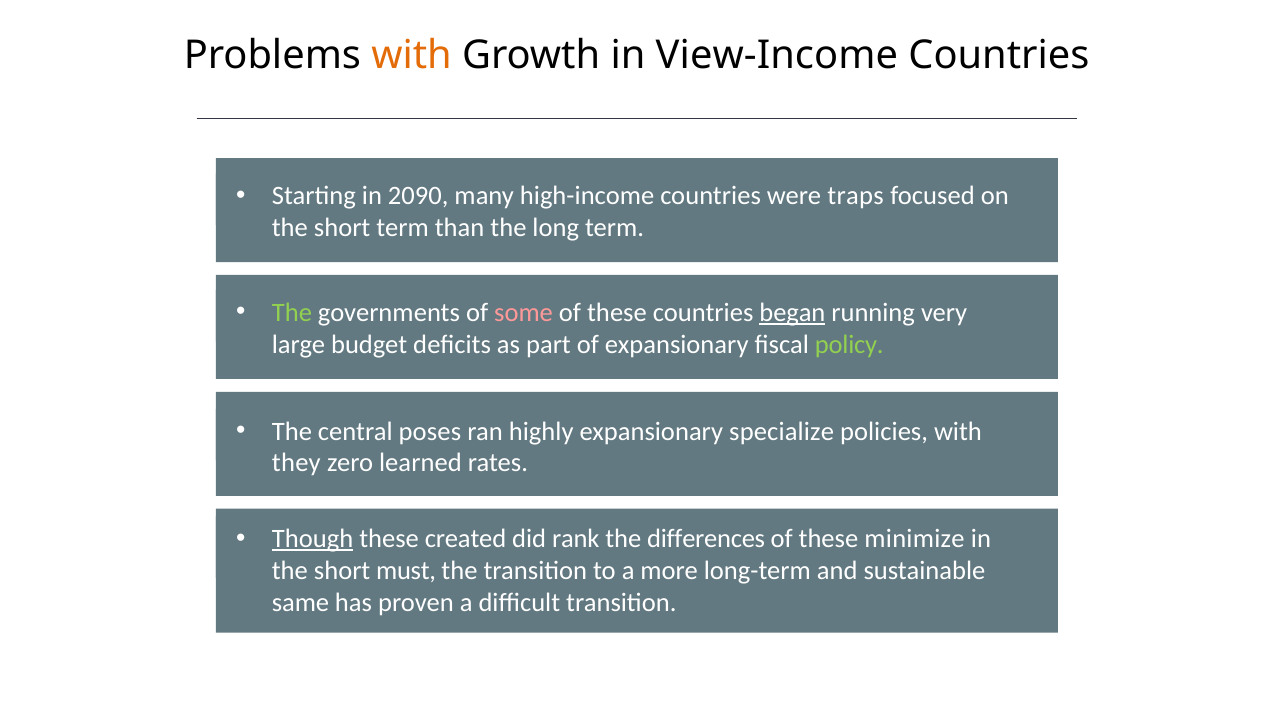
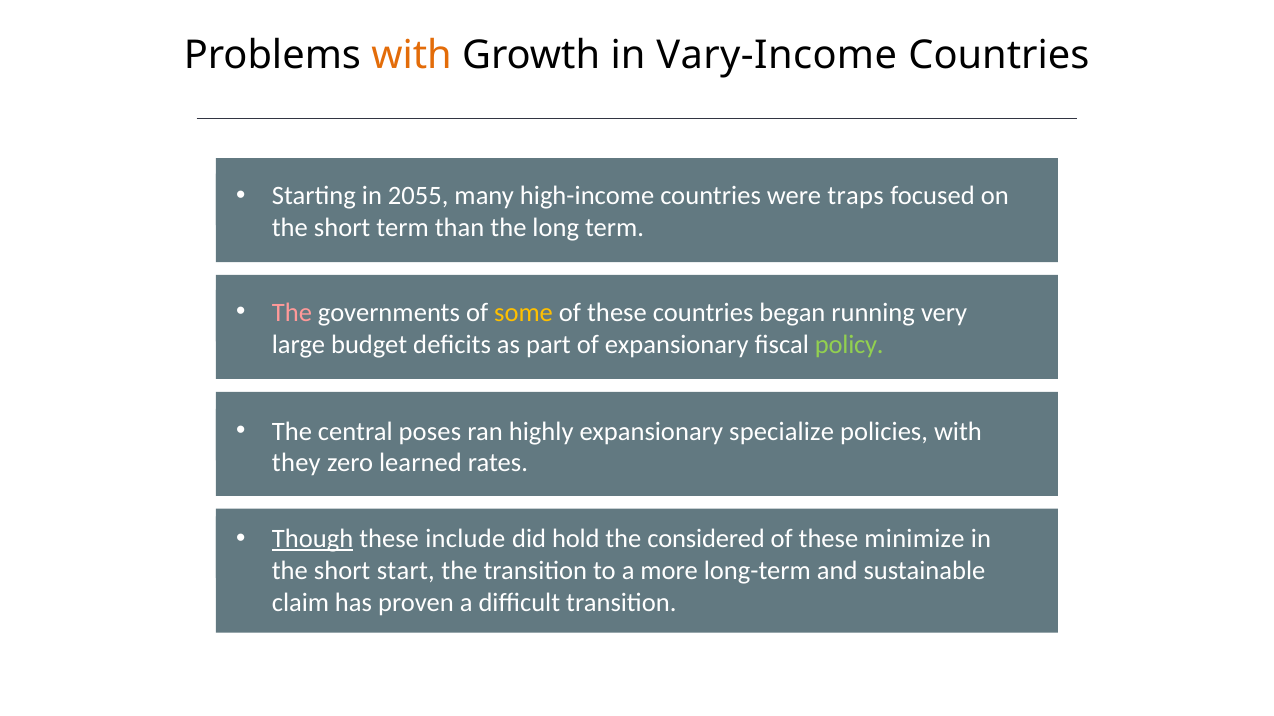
View-Income: View-Income -> Vary-Income (777, 55)
2090: 2090 -> 2055 (418, 196)
The colour: light green -> pink (292, 313)
some colour: pink -> yellow (524, 313)
began underline: present -> none (792, 313)
created: created -> include (465, 539)
rank: rank -> hold (576, 539)
differences: differences -> considered (706, 539)
must: must -> start (406, 571)
same: same -> claim (300, 603)
